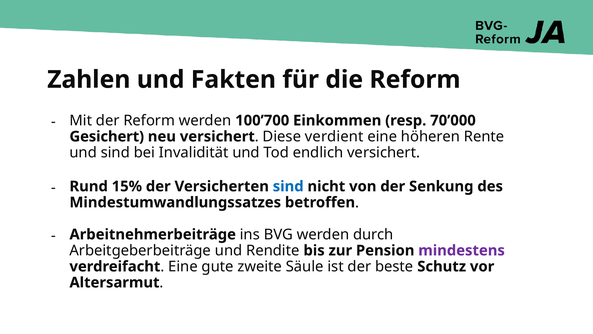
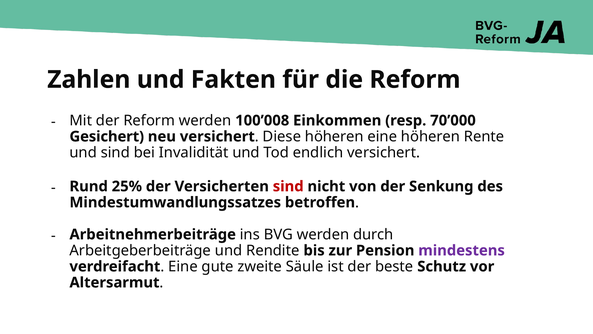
100’700: 100’700 -> 100’008 (262, 120)
Diese verdient: verdient -> höheren (334, 136)
15%: 15% -> 25% (127, 186)
sind colour: blue -> red (288, 186)
